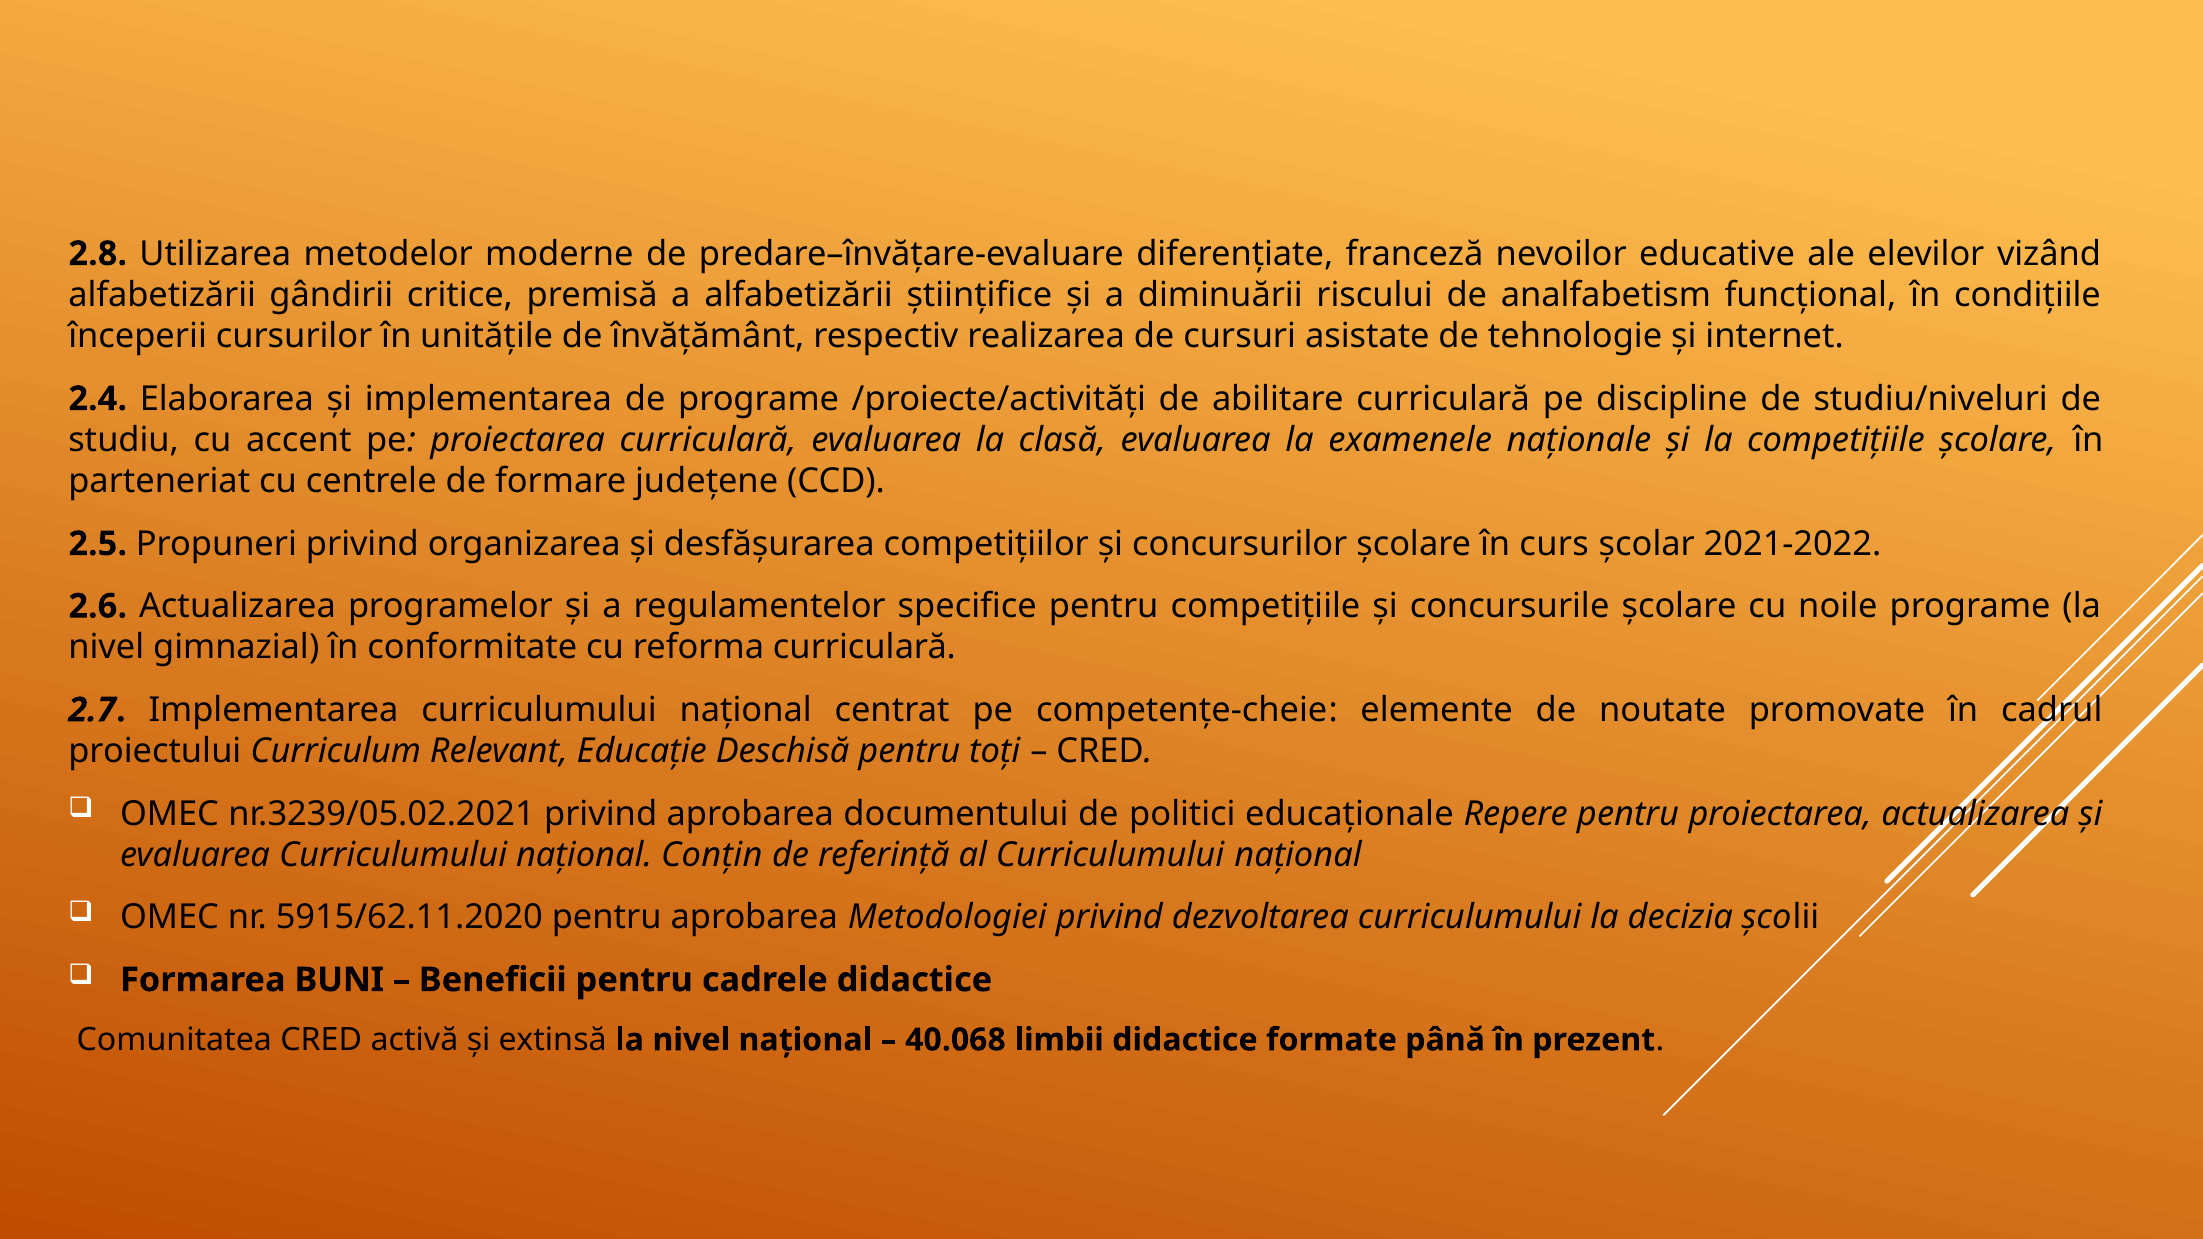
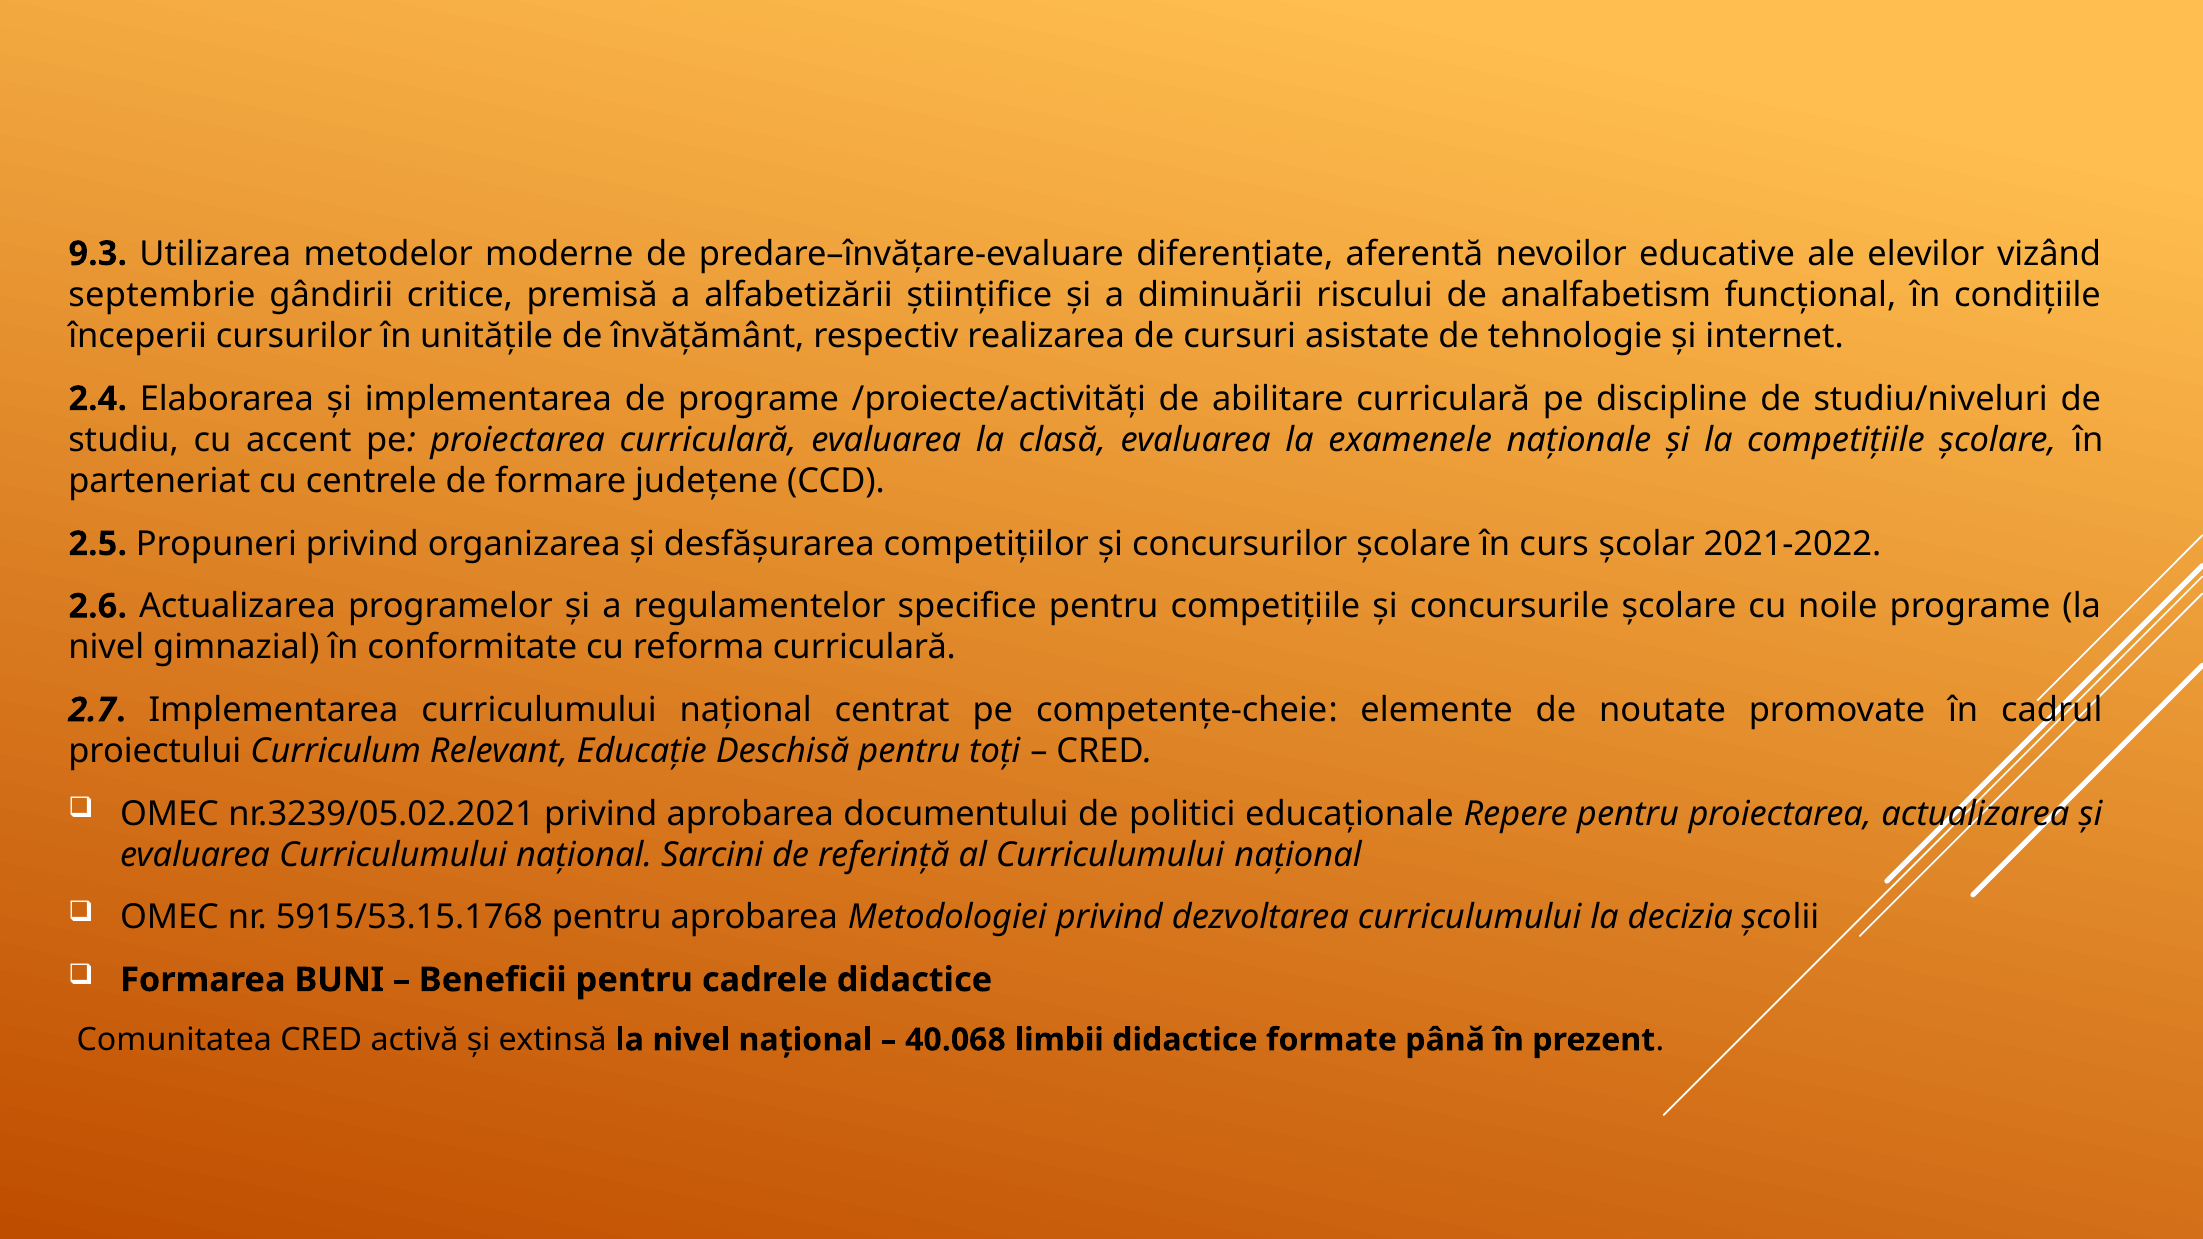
2.8: 2.8 -> 9.3 (98, 254)
franceză: franceză -> aferentă (1415, 254)
alfabetizării: alfabetizării -> septembrie (162, 295)
Conțin: Conțin -> Sarcini (712, 855)
5915/62.11.2020: 5915/62.11.2020 -> 5915/53.15.1768 (409, 918)
